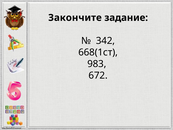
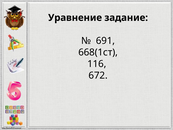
Закончите: Закончите -> Уравнение (75, 18)
342: 342 -> 691 (105, 41)
983: 983 -> 116 (97, 64)
